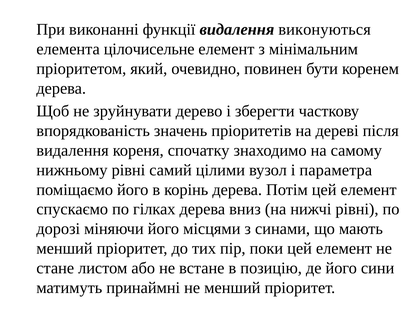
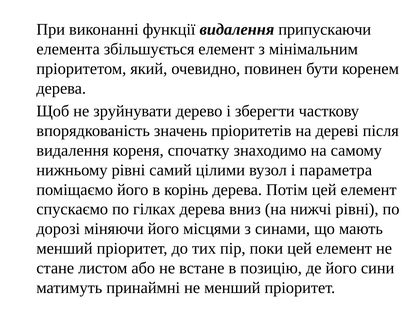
виконуються: виконуються -> припускаючи (325, 29)
цілочисельне: цілочисельне -> збільшується (149, 49)
